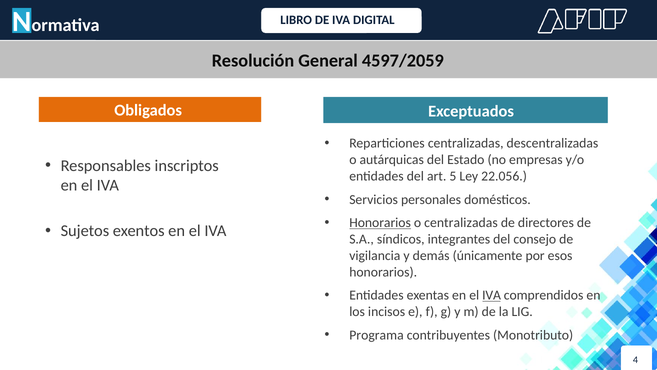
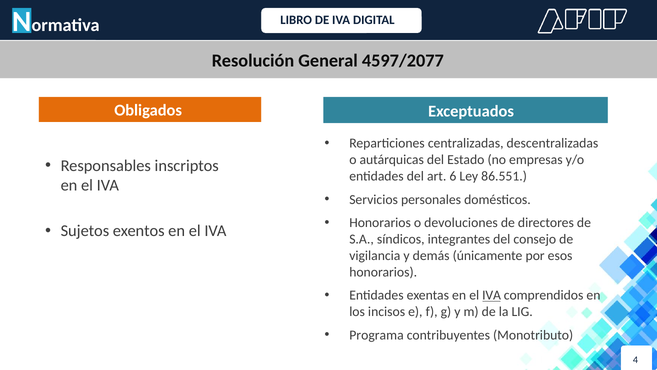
4597/2059: 4597/2059 -> 4597/2077 (403, 61)
5: 5 -> 6 (453, 176)
22.056: 22.056 -> 86.551 (504, 176)
Honorarios underline: present -> none (380, 223)
o centralizadas: centralizadas -> devoluciones (461, 223)
